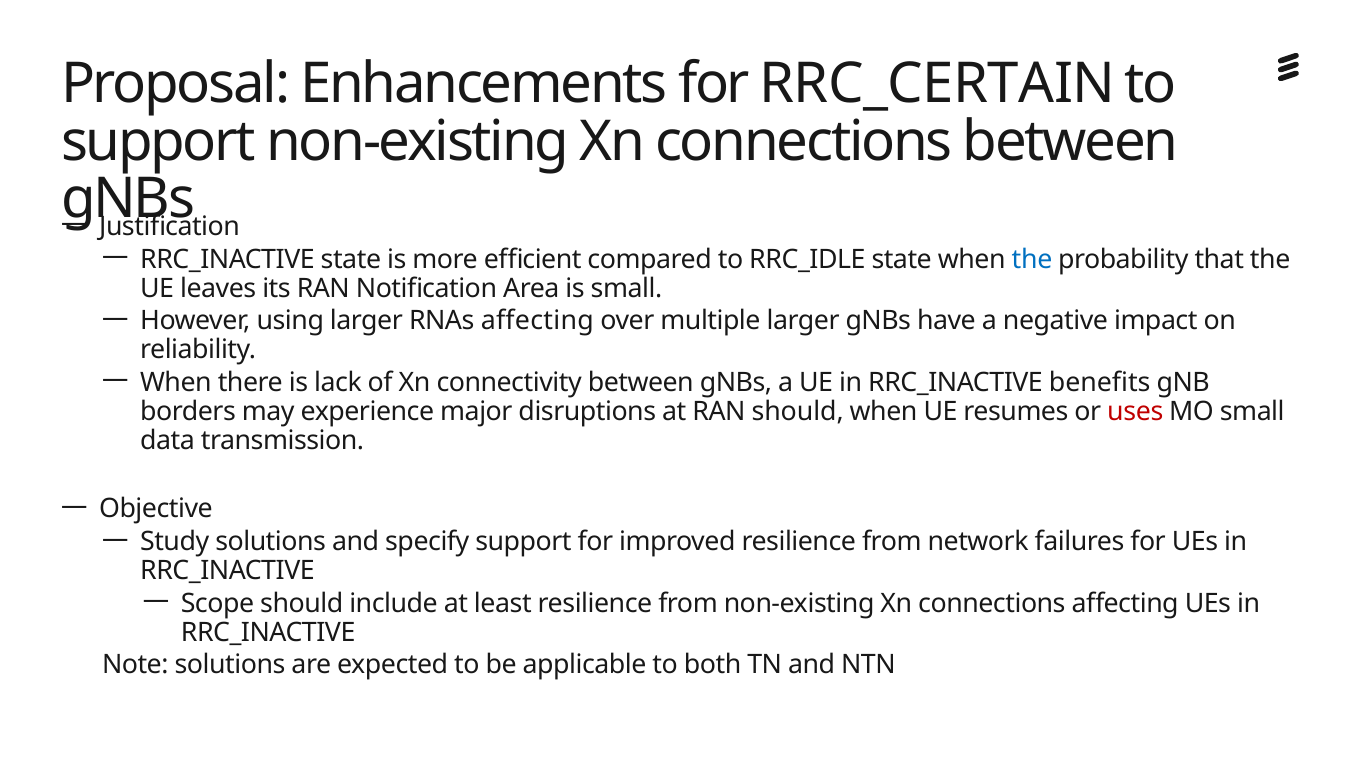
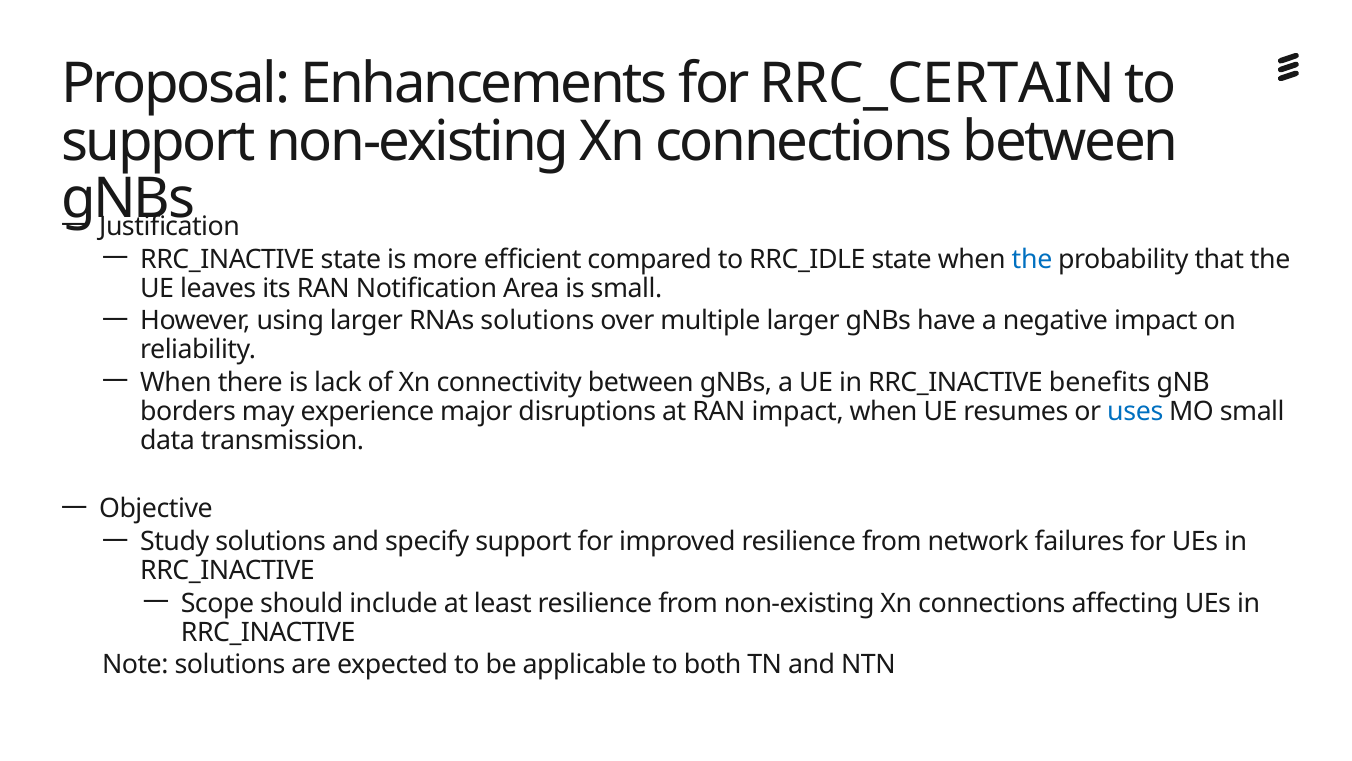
RNAs affecting: affecting -> solutions (537, 321)
RAN should: should -> impact (798, 411)
uses colour: red -> blue (1135, 411)
